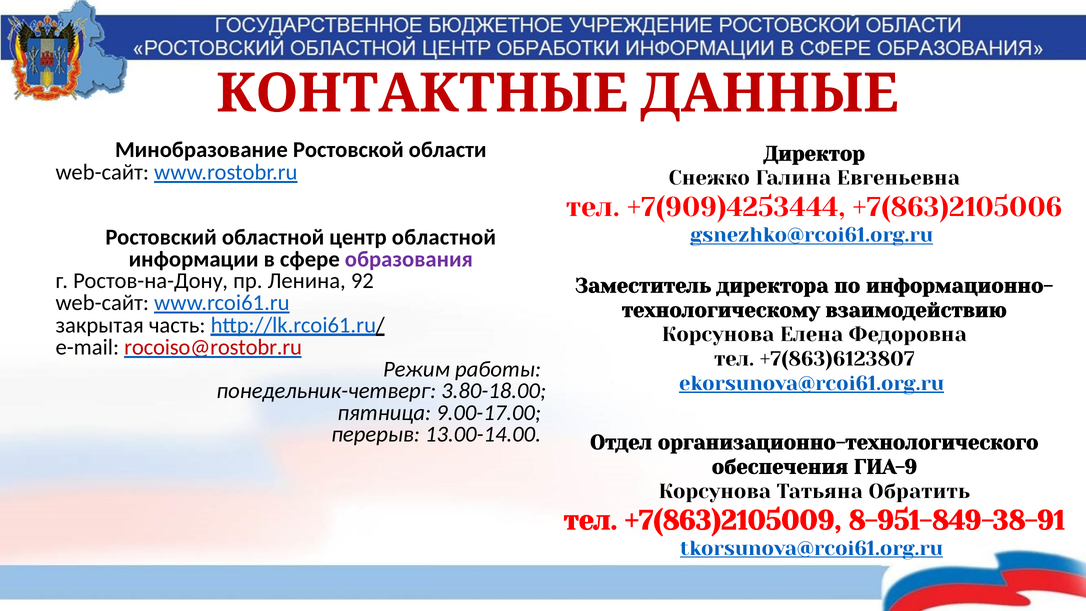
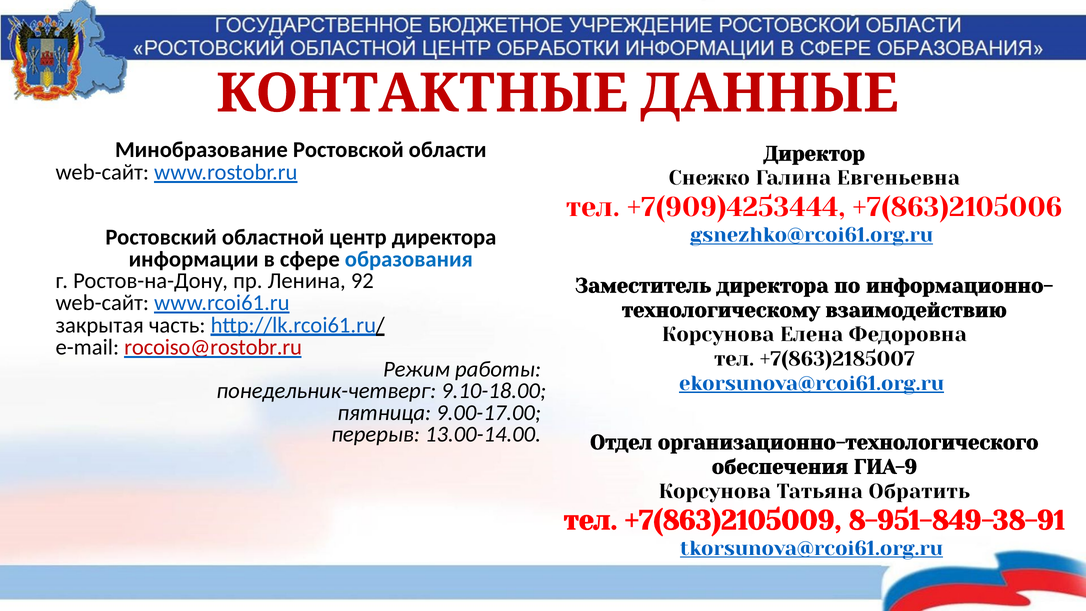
центр областной: областной -> директора (444, 237)
образования colour: purple -> blue (409, 259)
+7(863)6123807: +7(863)6123807 -> +7(863)2185007 (837, 359)
3.80-18.00: 3.80-18.00 -> 9.10-18.00 (494, 391)
